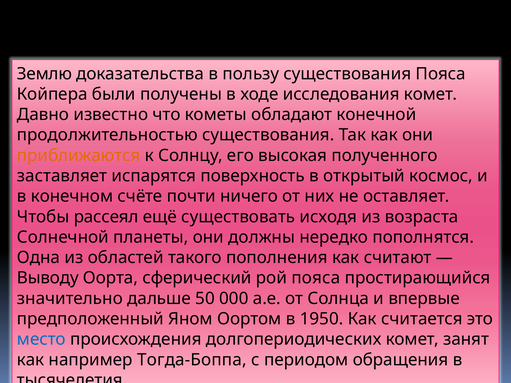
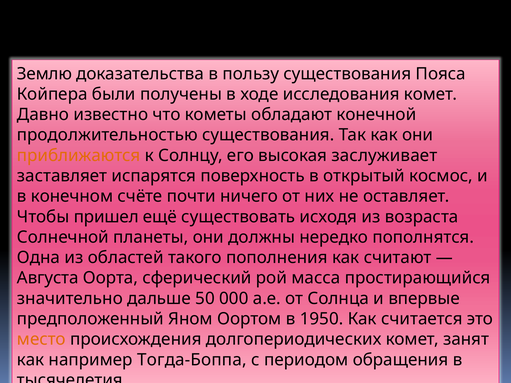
полученного: полученного -> заслуживает (384, 156)
рассеял: рассеял -> пришел (106, 217)
Выводу: Выводу -> Августа (48, 278)
рой пояса: пояса -> масса (316, 278)
место colour: blue -> orange (41, 340)
